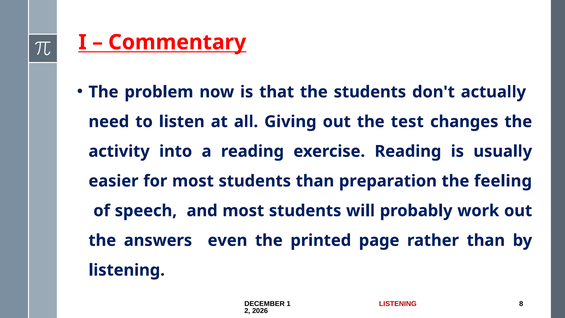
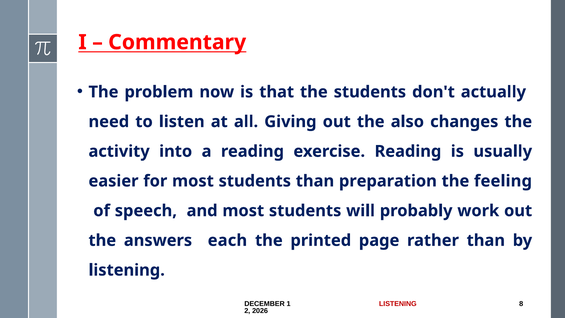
test: test -> also (407, 122)
even: even -> each (227, 240)
